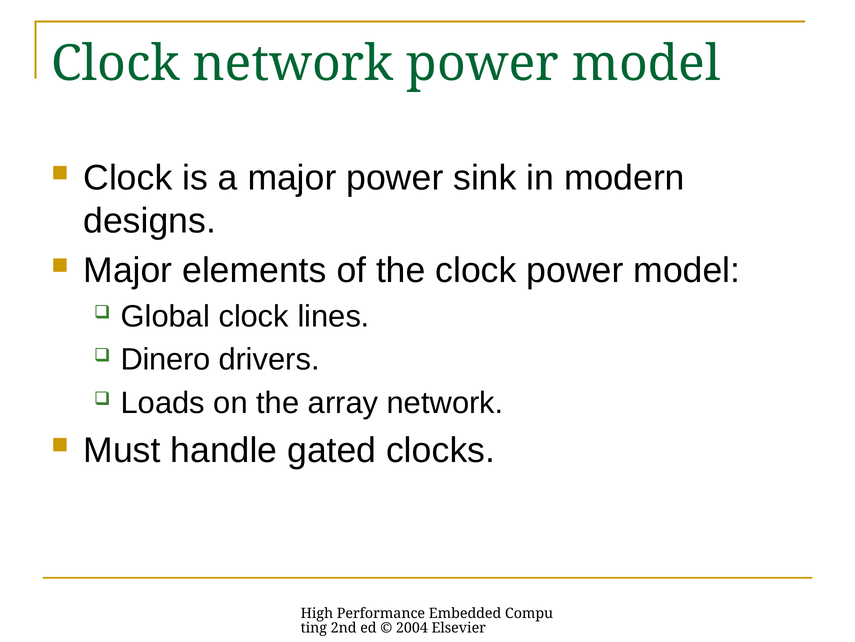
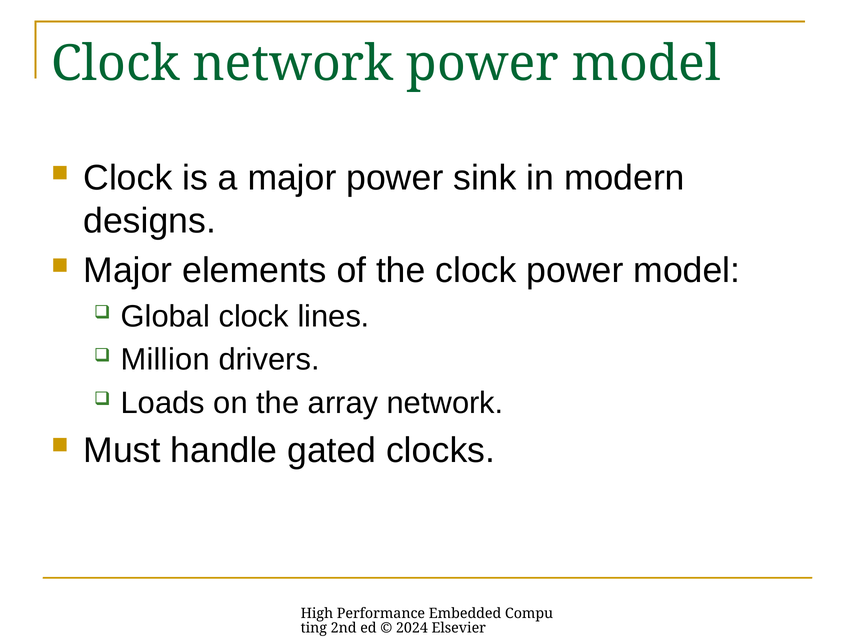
Dinero: Dinero -> Million (165, 359)
2004: 2004 -> 2024 (412, 627)
